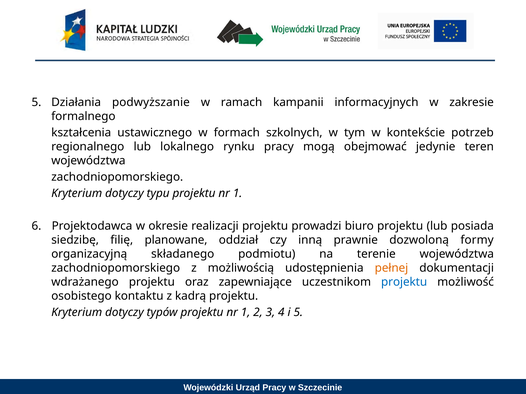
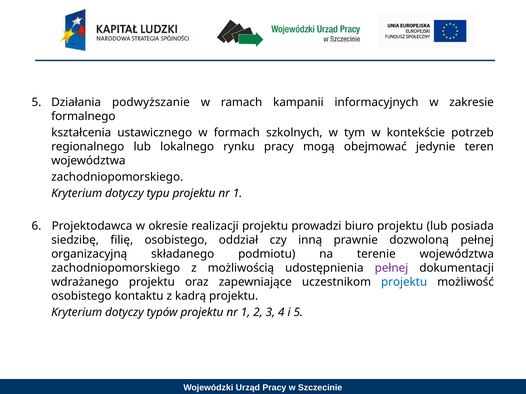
filię planowane: planowane -> osobistego (176, 240)
dozwoloną formy: formy -> pełnej (477, 240)
pełnej colour: orange -> purple (391, 268)
